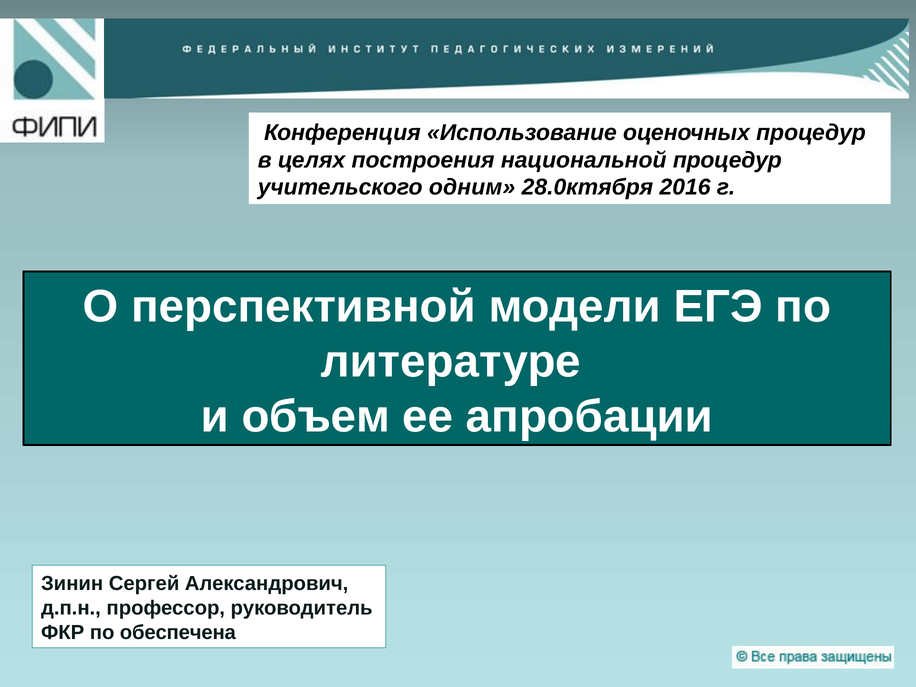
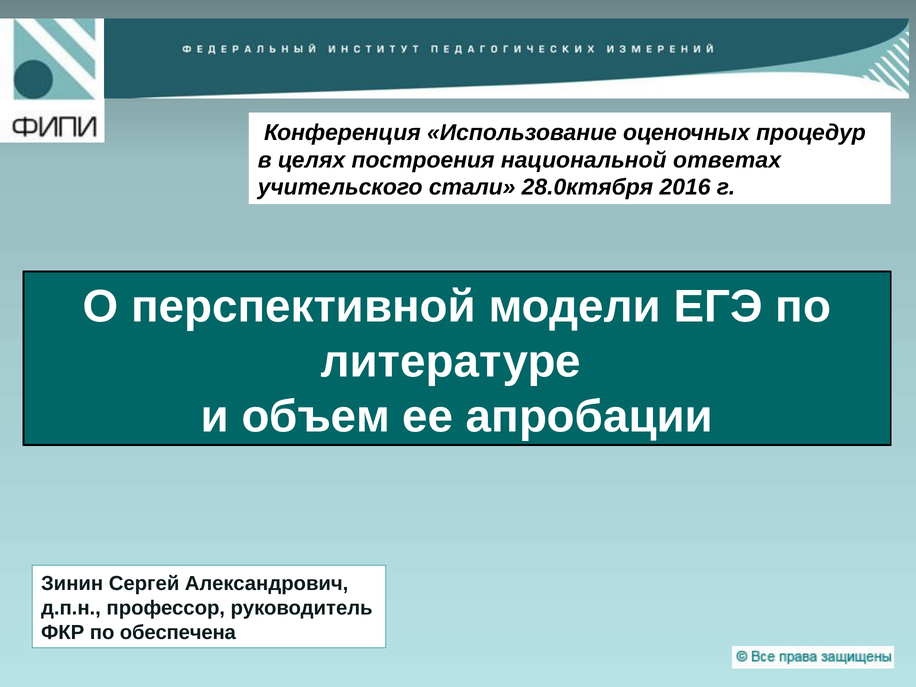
национальной процедур: процедур -> ответах (727, 160)
одним: одним -> стали (472, 187)
